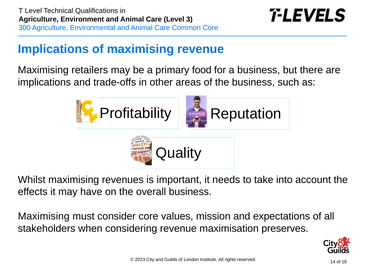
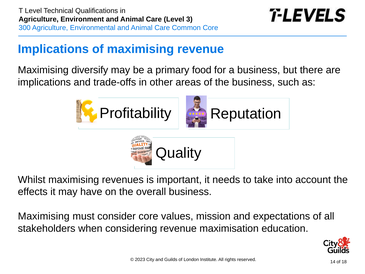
retailers: retailers -> diversify (90, 70)
preserves: preserves -> education (285, 228)
